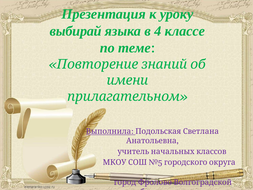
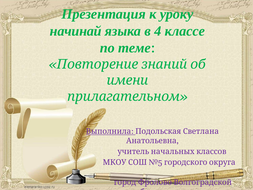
выбирай: выбирай -> начинай (76, 31)
